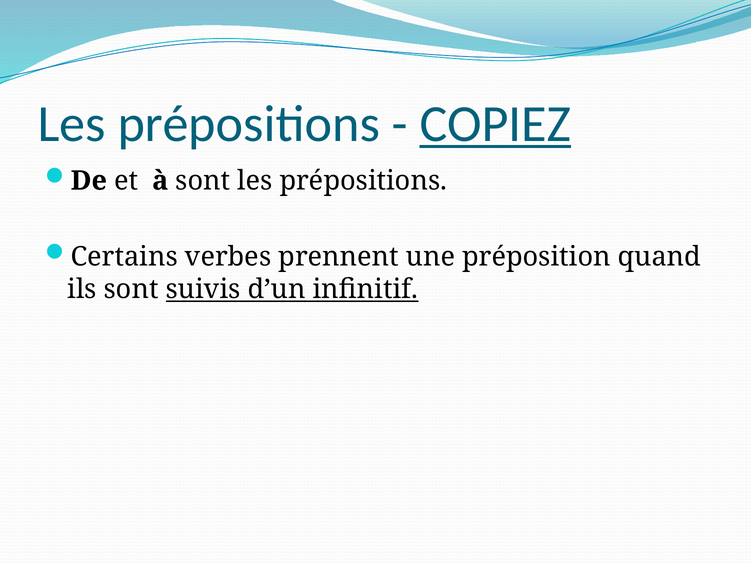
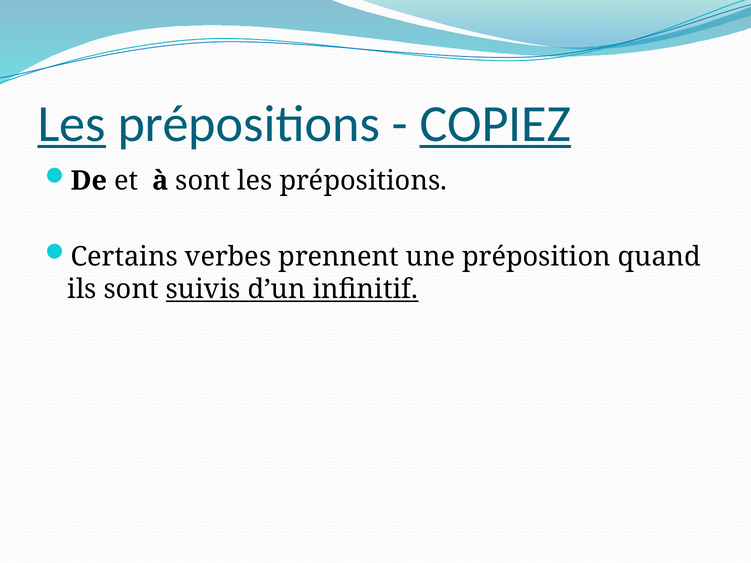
Les underline: none -> present (72, 124)
